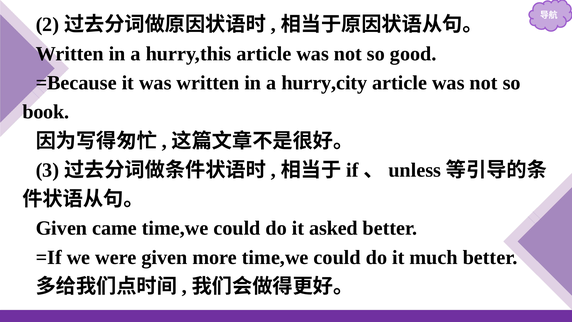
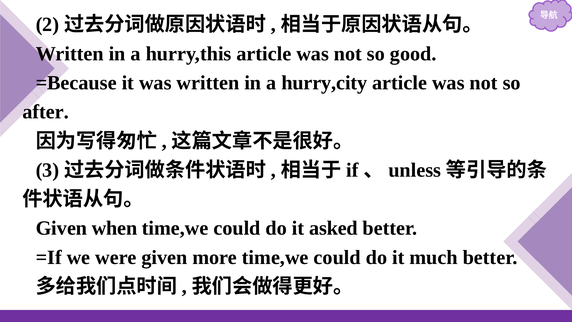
book: book -> after (46, 112)
came: came -> when (115, 228)
